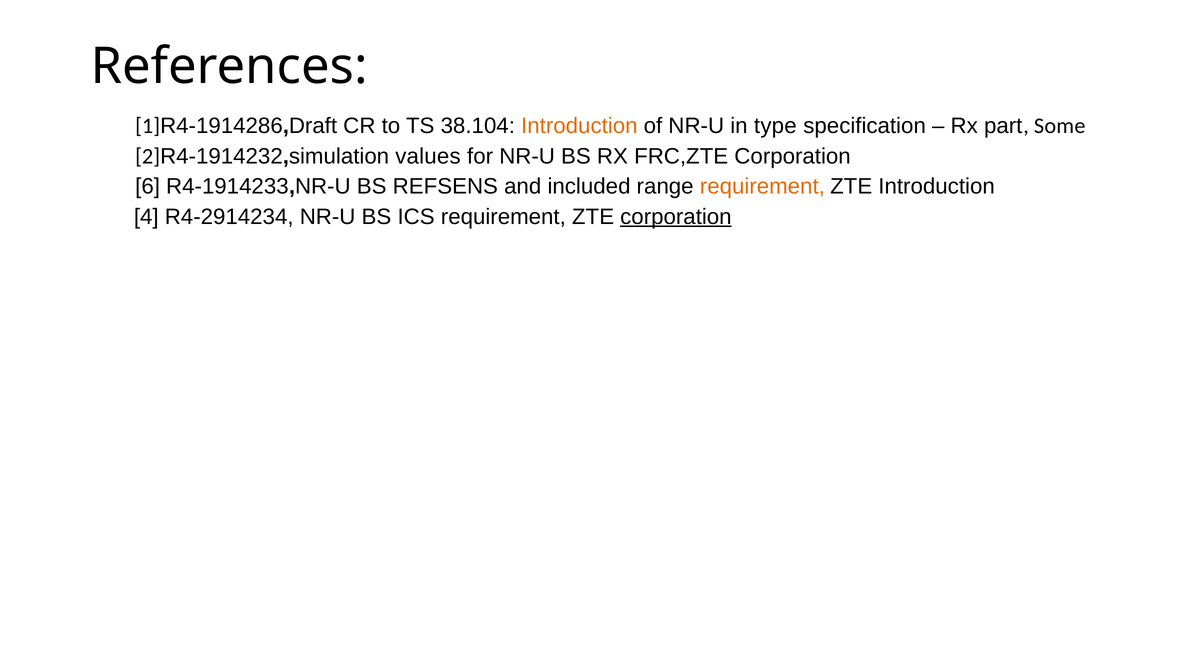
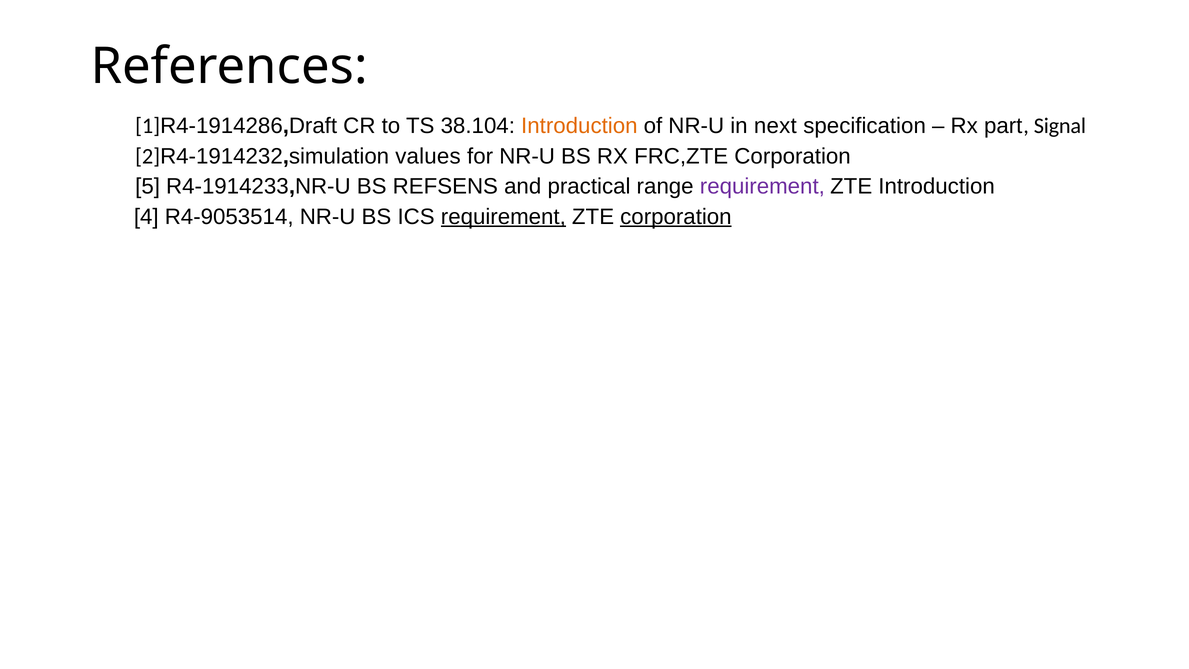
type: type -> next (775, 126)
Some: Some -> Signal (1060, 126)
6: 6 -> 5 (148, 186)
included: included -> practical (589, 186)
requirement colour: orange -> purple (762, 186)
R4-2914234: R4-2914234 -> R4-9053514 (229, 217)
requirement underline: none -> present (503, 217)
